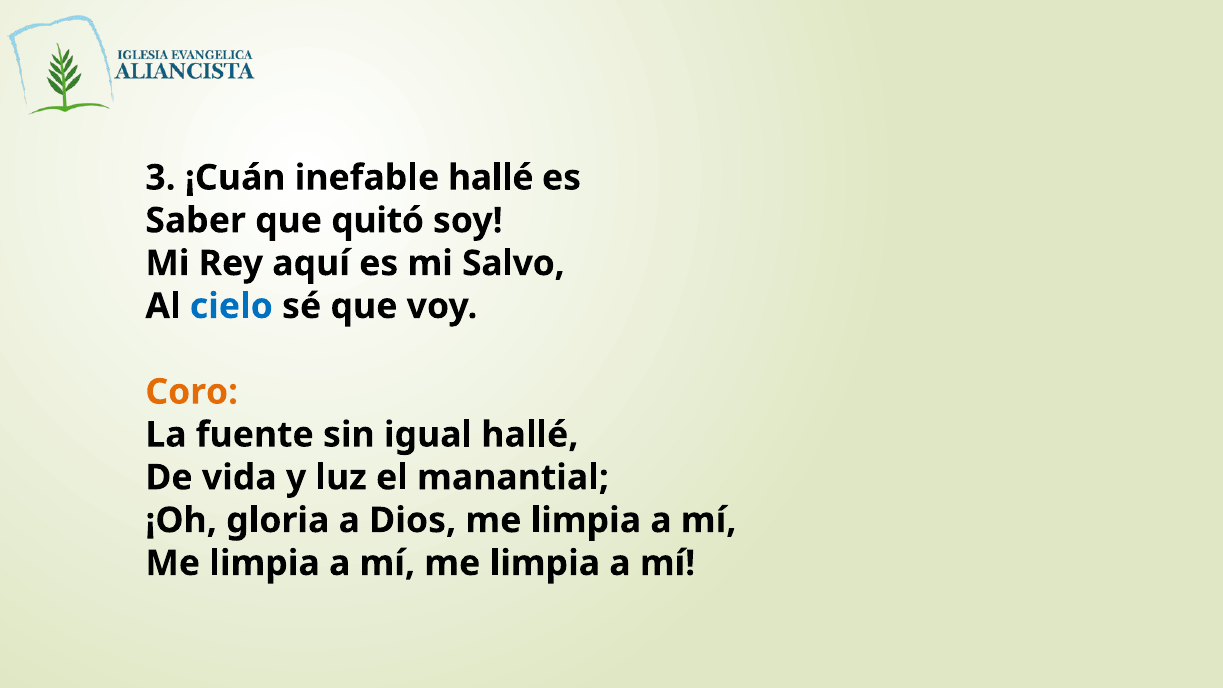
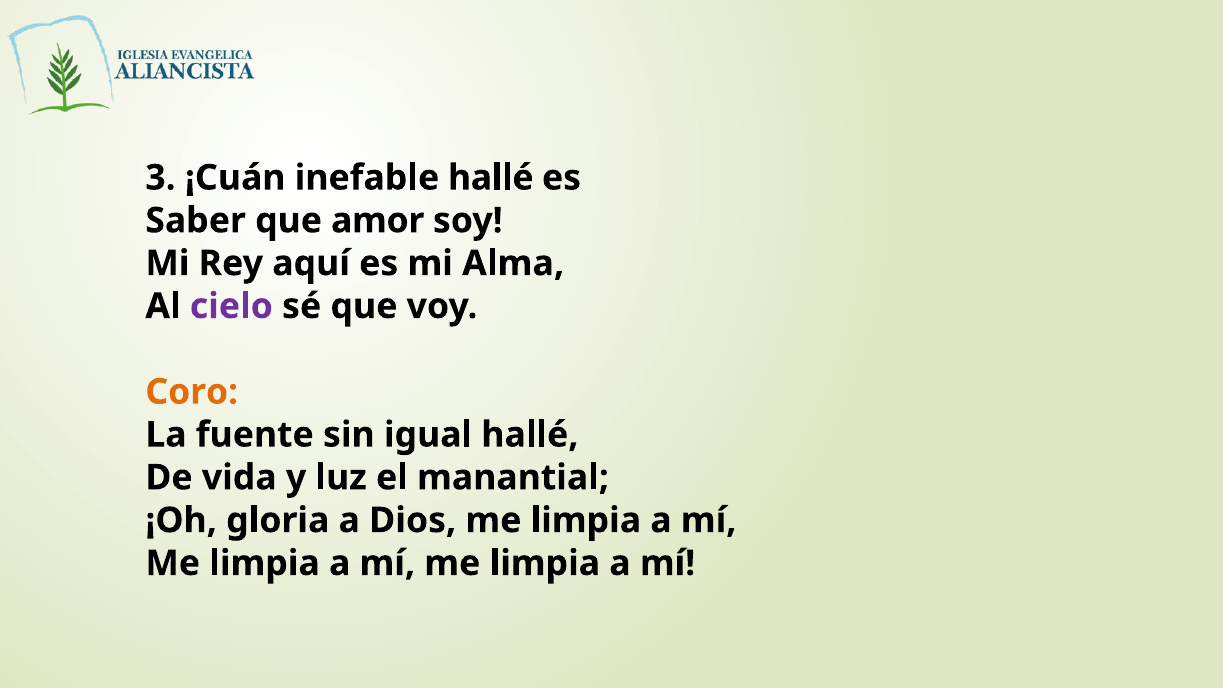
quitó: quitó -> amor (378, 221)
Salvo: Salvo -> Alma (513, 263)
cielo colour: blue -> purple (231, 306)
